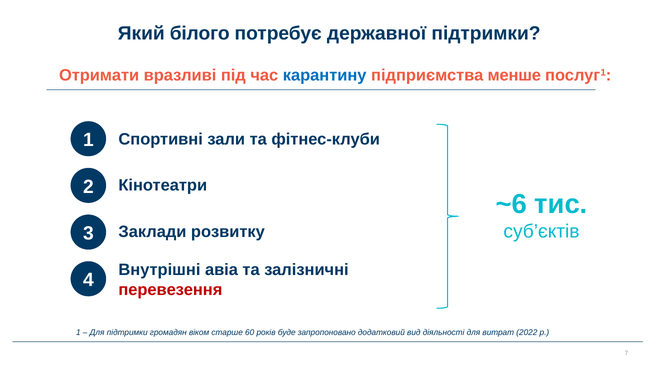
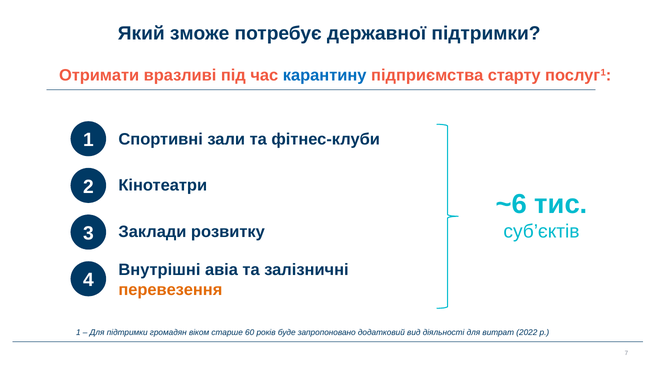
білого: білого -> зможе (200, 34)
менше: менше -> старту (514, 75)
перевезення colour: red -> orange (170, 290)
